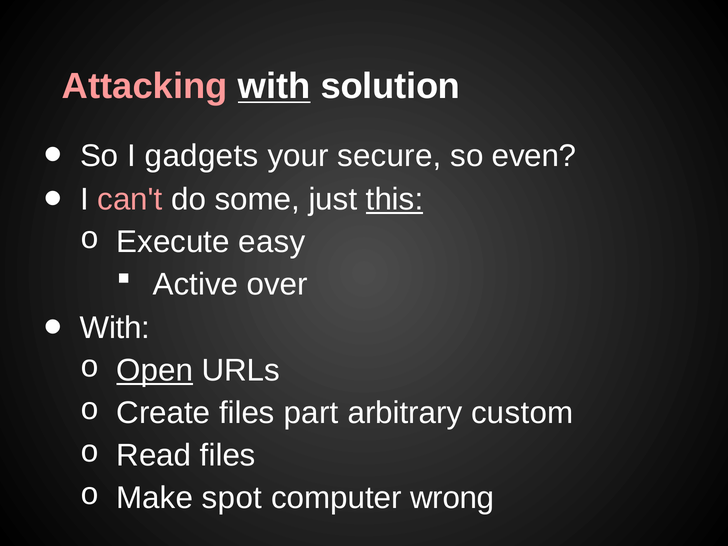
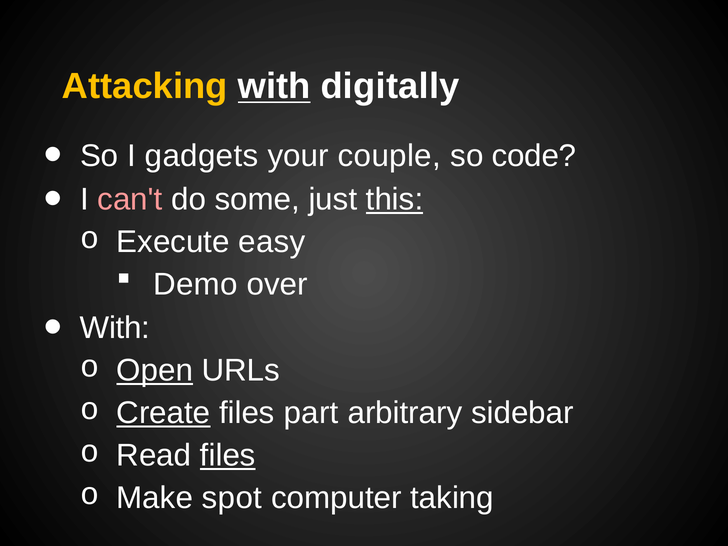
Attacking colour: pink -> yellow (145, 86)
solution: solution -> digitally (390, 86)
secure: secure -> couple (389, 156)
even: even -> code (534, 156)
Active: Active -> Demo (195, 284)
Create underline: none -> present (163, 413)
custom: custom -> sidebar (522, 413)
files underline: none -> present (228, 455)
wrong: wrong -> taking (452, 498)
